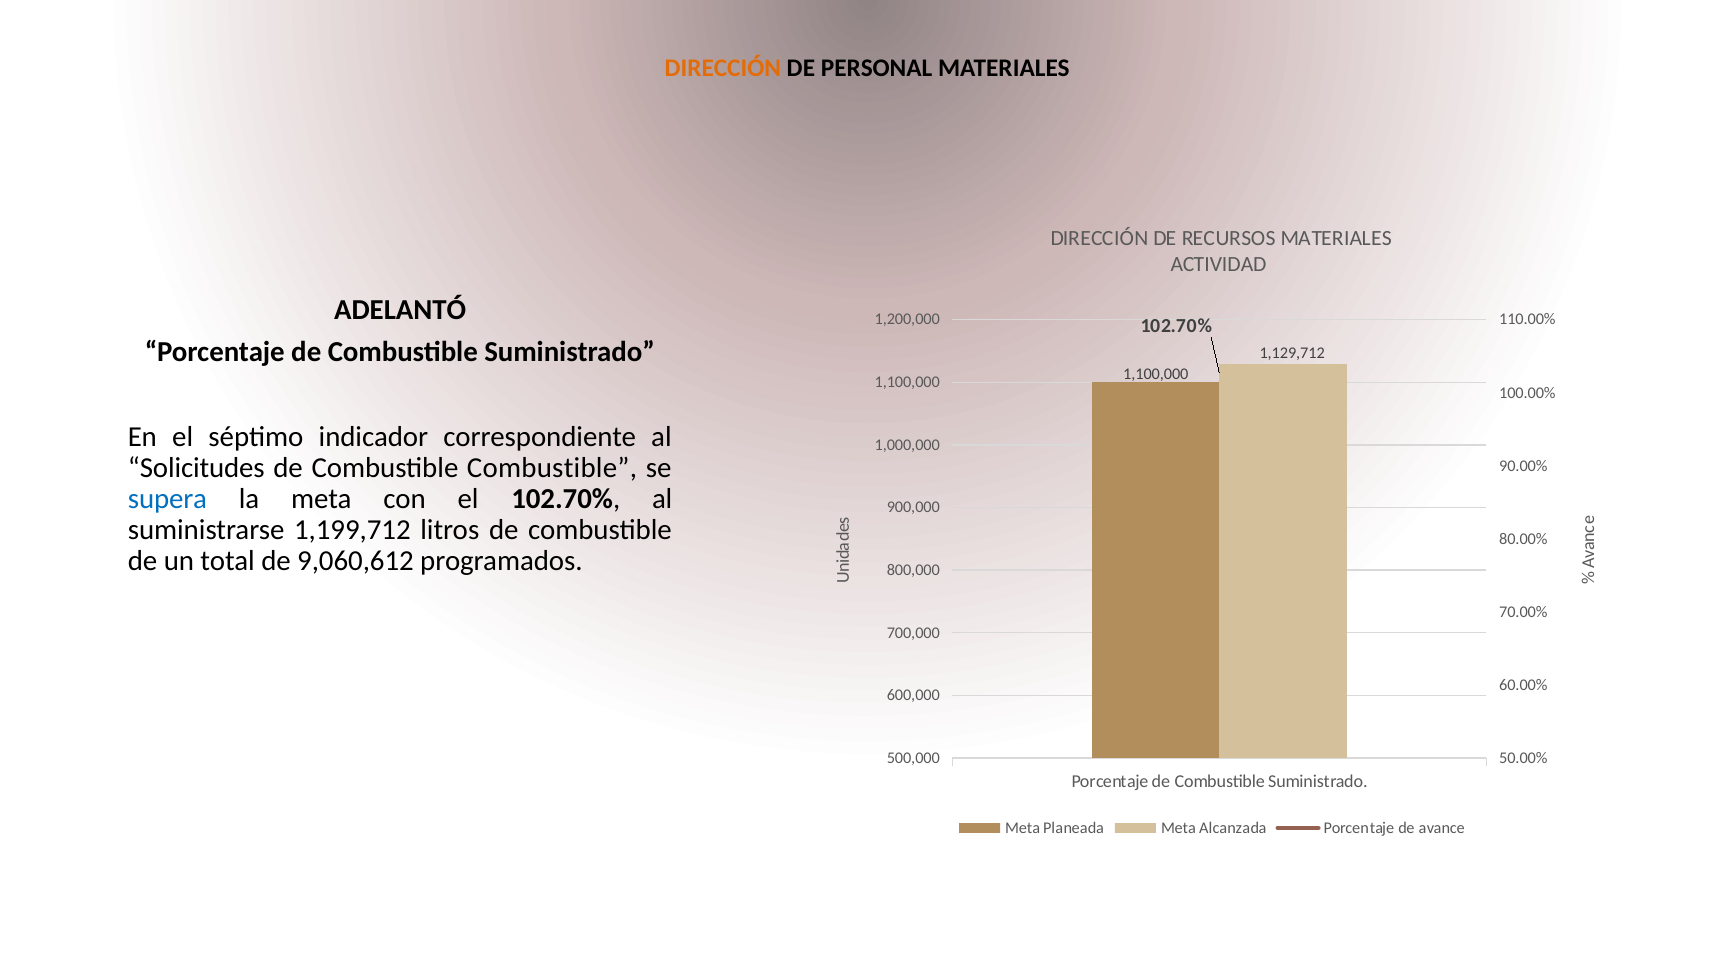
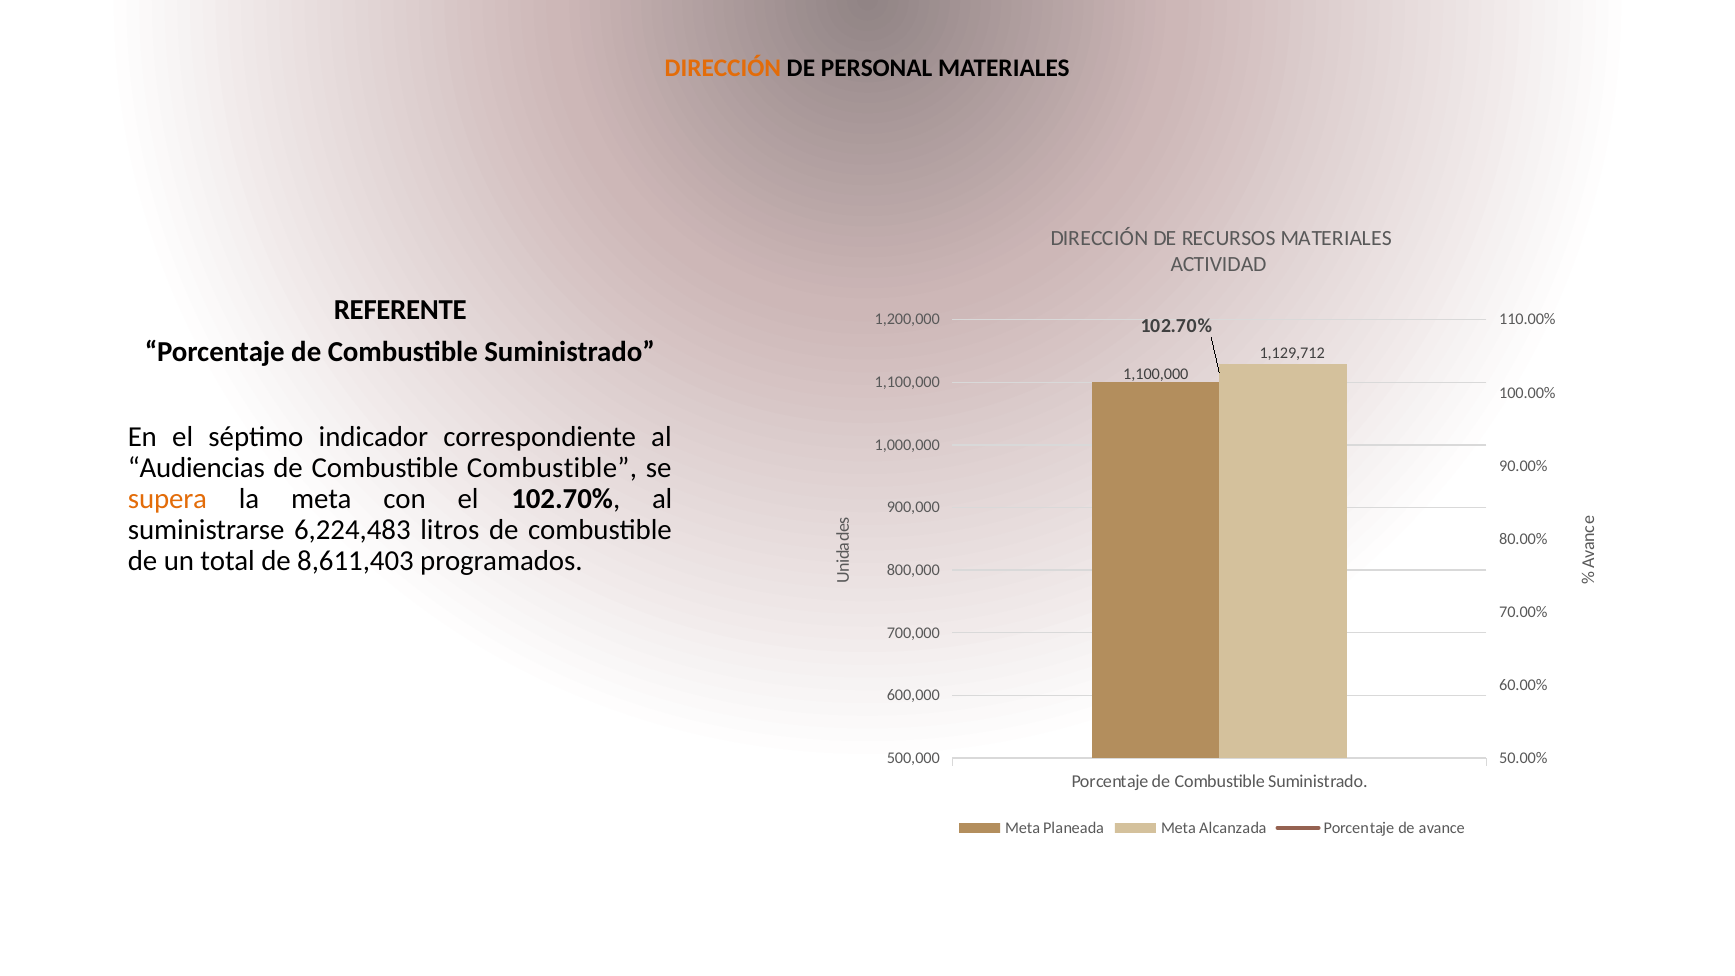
ADELANTÓ: ADELANTÓ -> REFERENTE (400, 310)
Solicitudes: Solicitudes -> Audiencias (196, 468)
supera colour: blue -> orange (167, 499)
1,199,712: 1,199,712 -> 6,224,483 (352, 530)
9,060,612: 9,060,612 -> 8,611,403 (355, 561)
